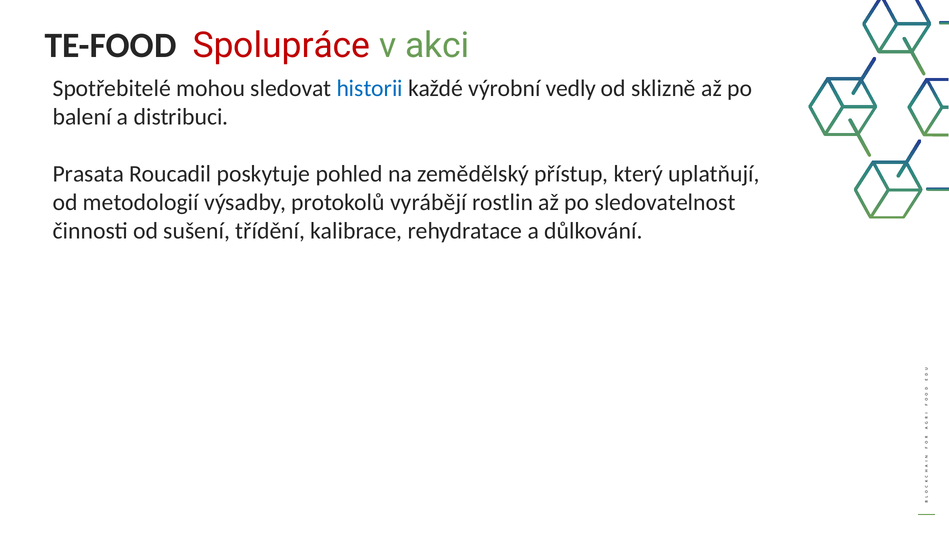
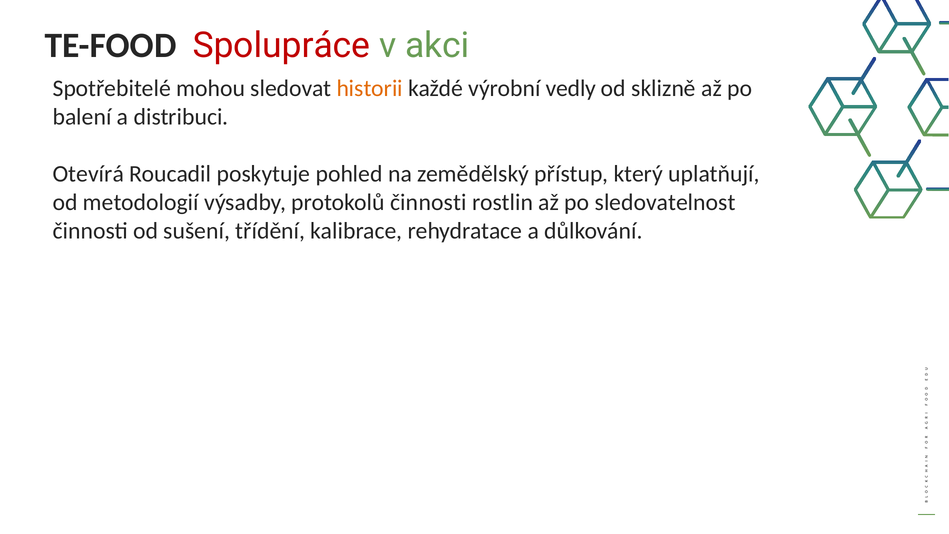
historii colour: blue -> orange (370, 88)
Prasata: Prasata -> Otevírá (88, 174)
protokolů vyrábějí: vyrábějí -> činnosti (428, 202)
